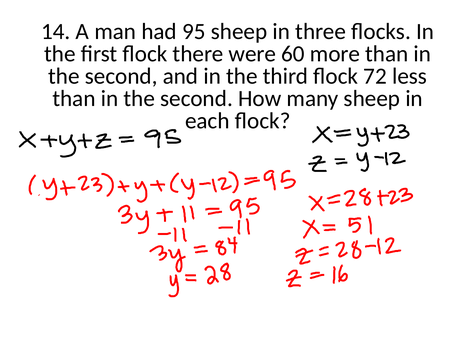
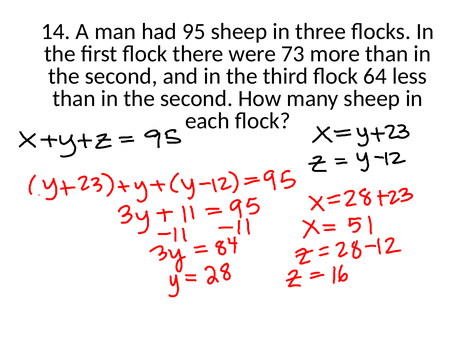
60: 60 -> 73 (293, 54)
72: 72 -> 64 (375, 76)
